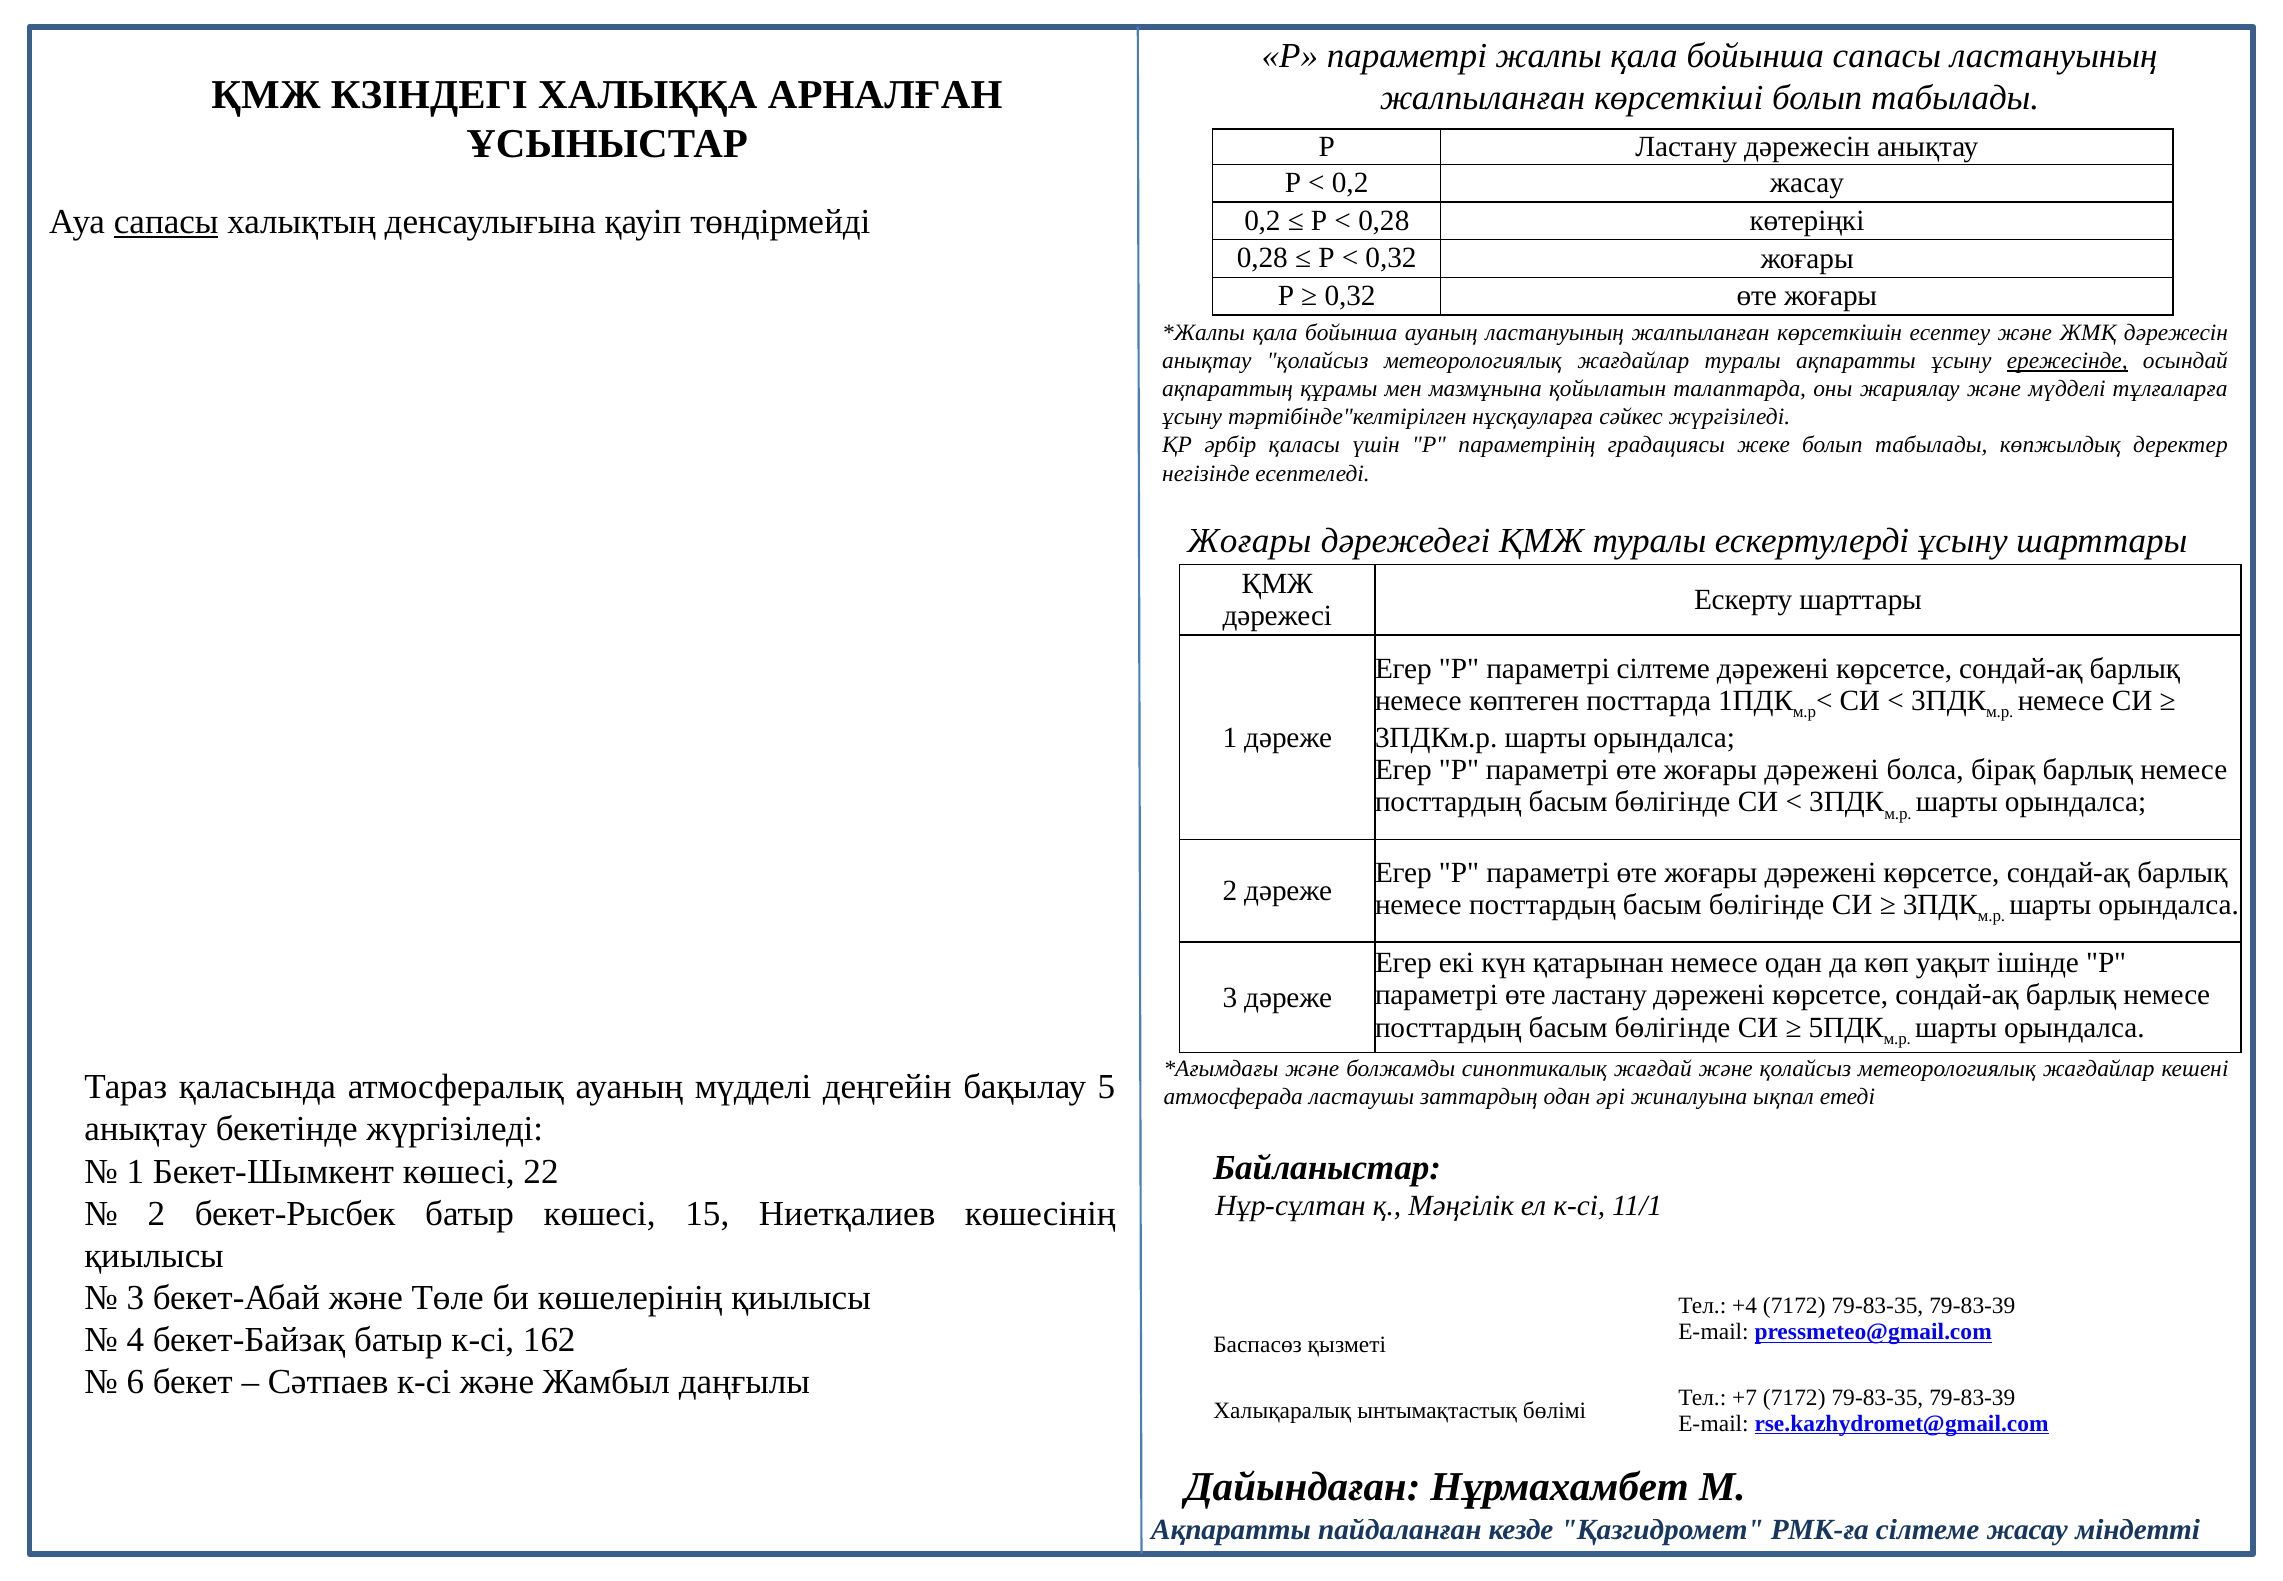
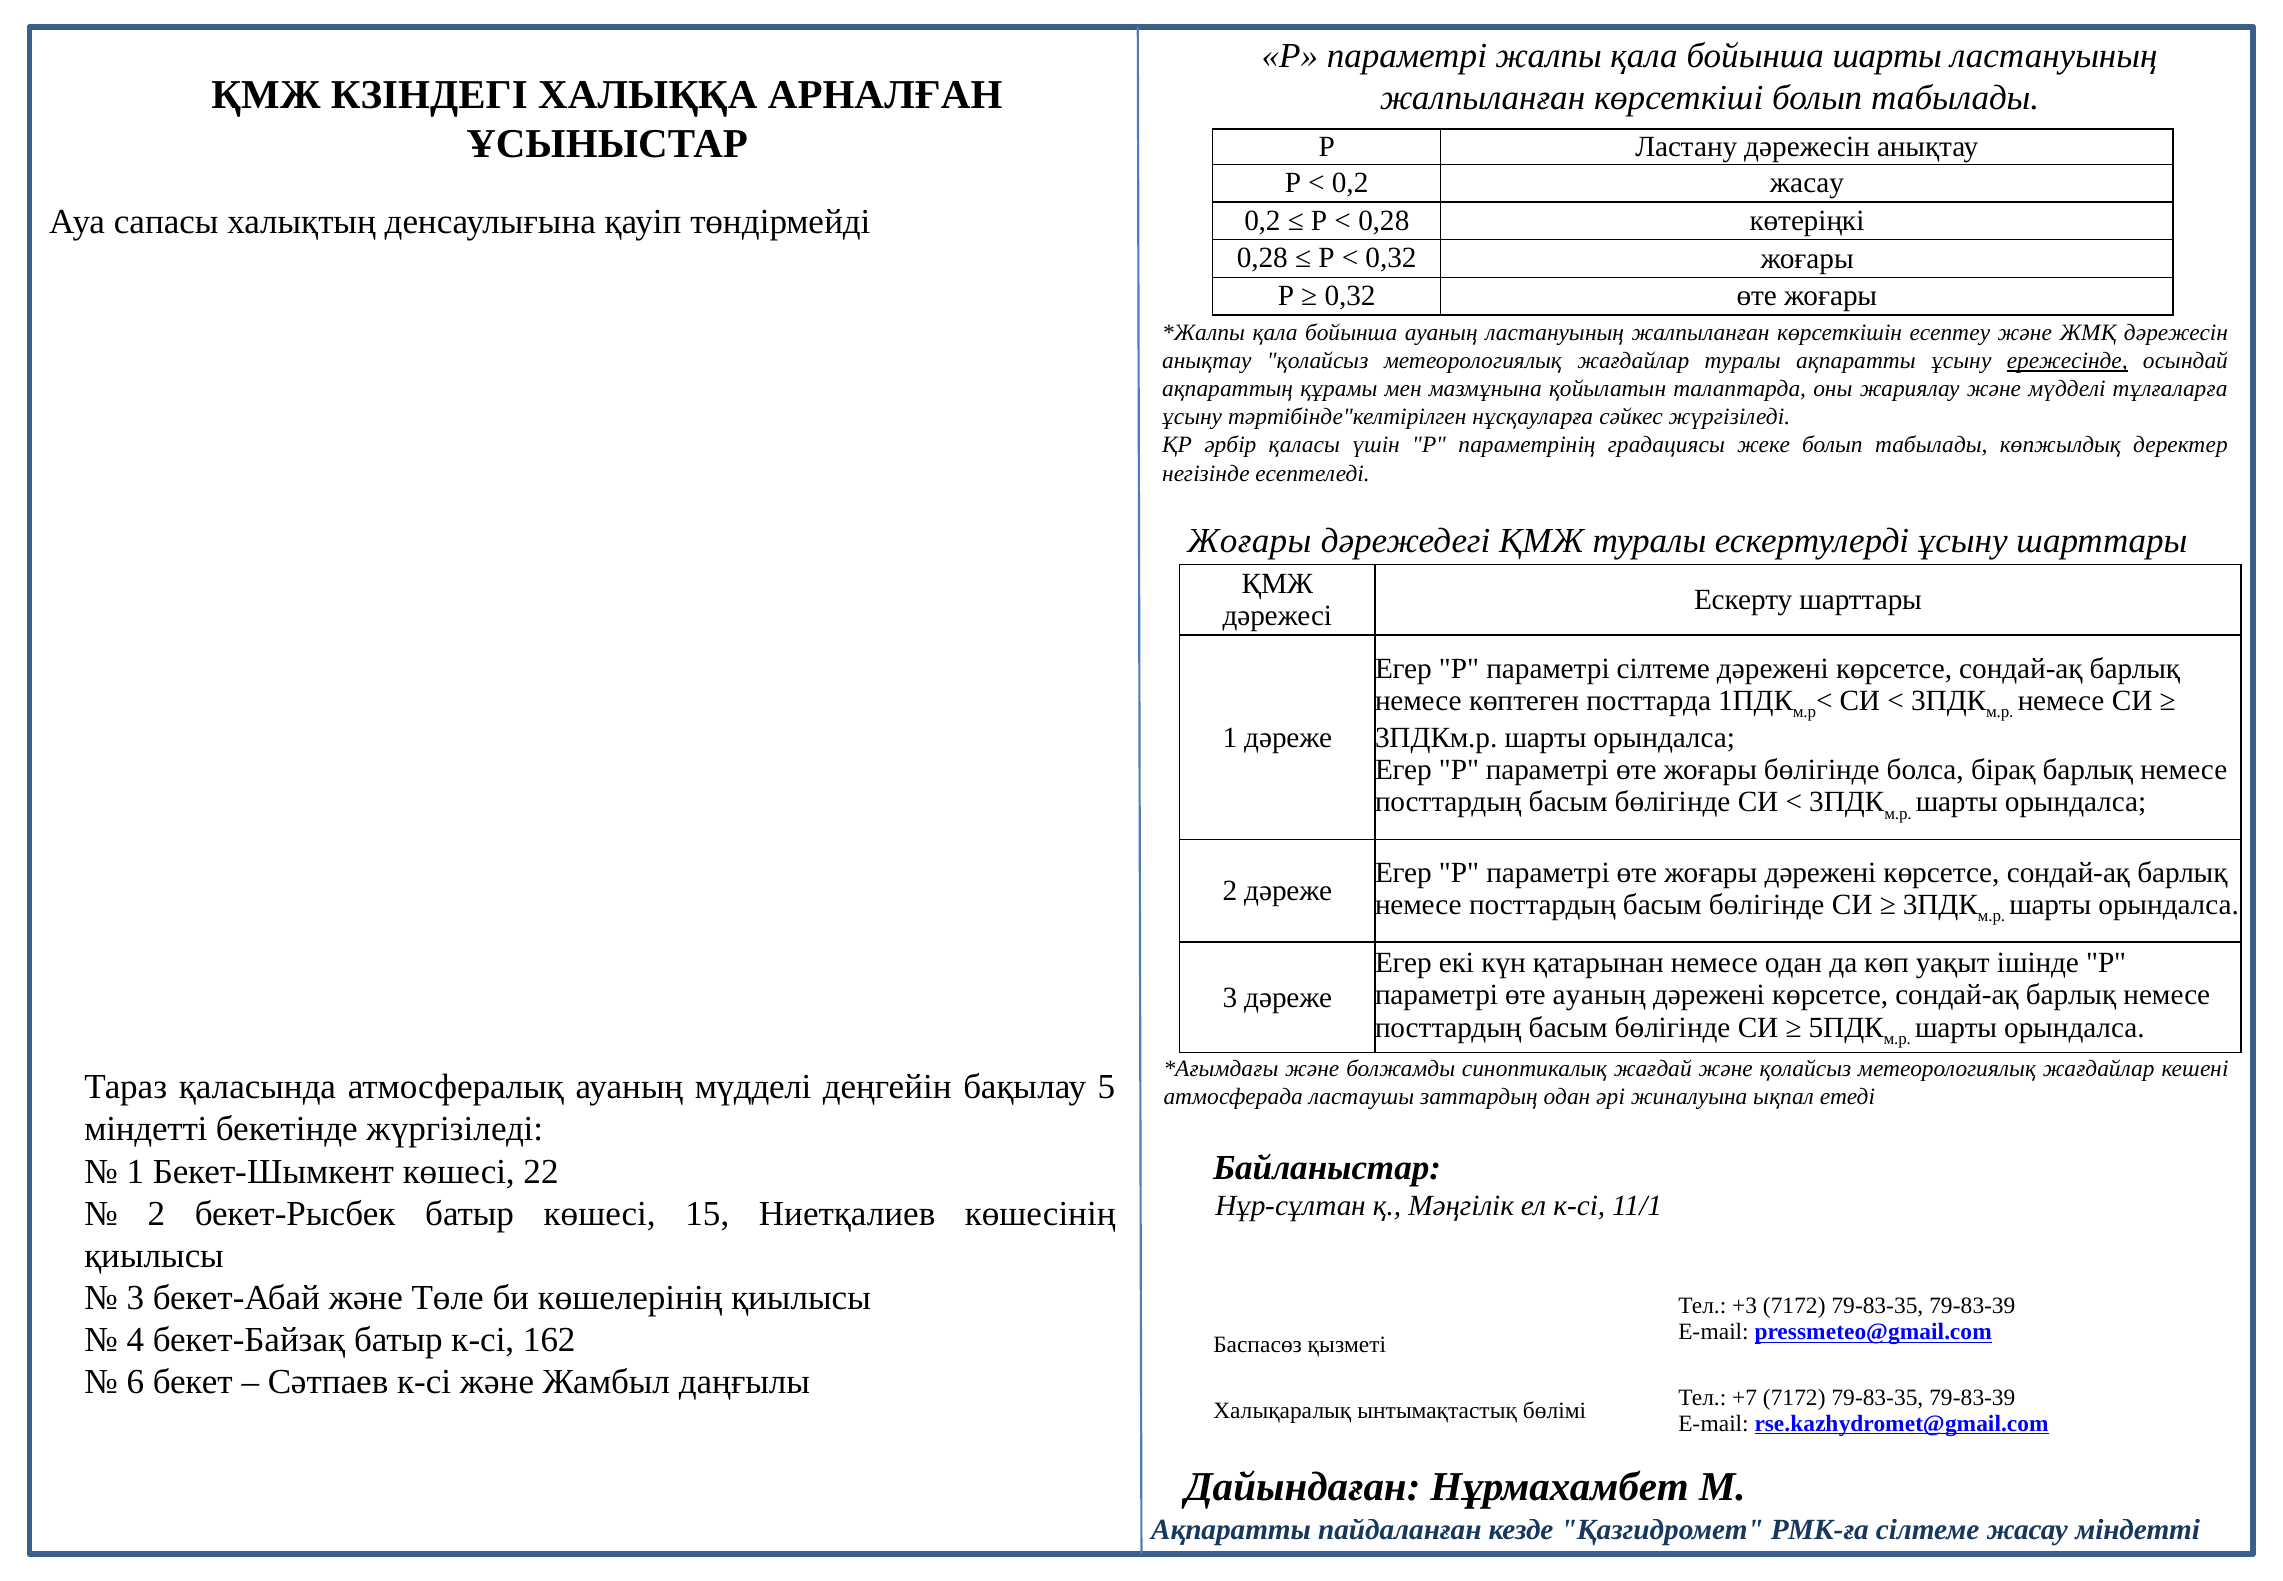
бойынша сапасы: сапасы -> шарты (1887, 56)
сапасы underline: present -> none (166, 221)
дәрежені: дәрежені -> бөлігінде (1822, 770)
өте ластану: ластану -> ауаның (1599, 995)
анықтау: анықтау -> міндетті (146, 1129)
+4: +4 -> +3 (1745, 1306)
